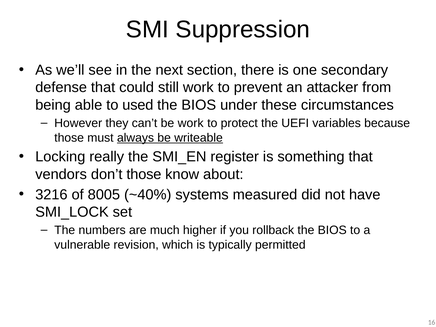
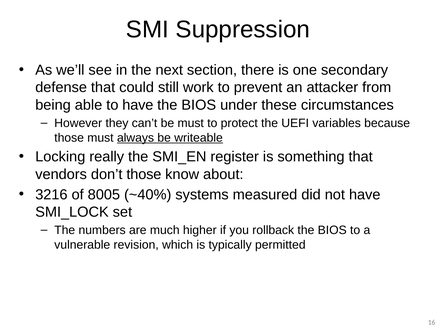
to used: used -> have (138, 105)
be work: work -> must (191, 123)
